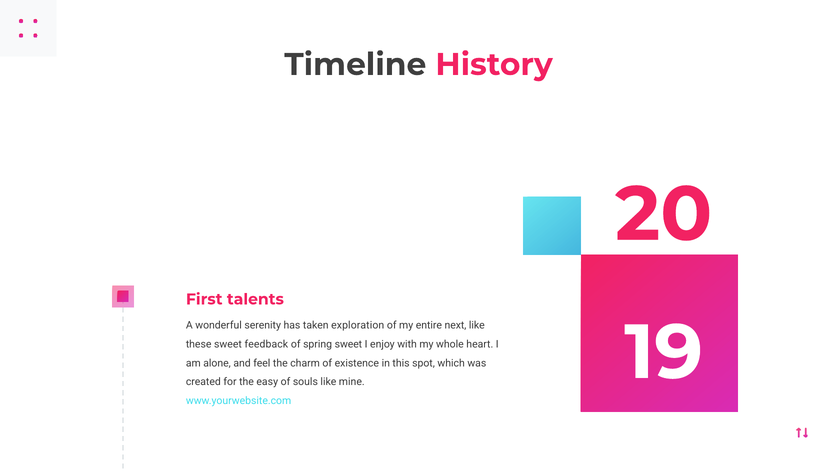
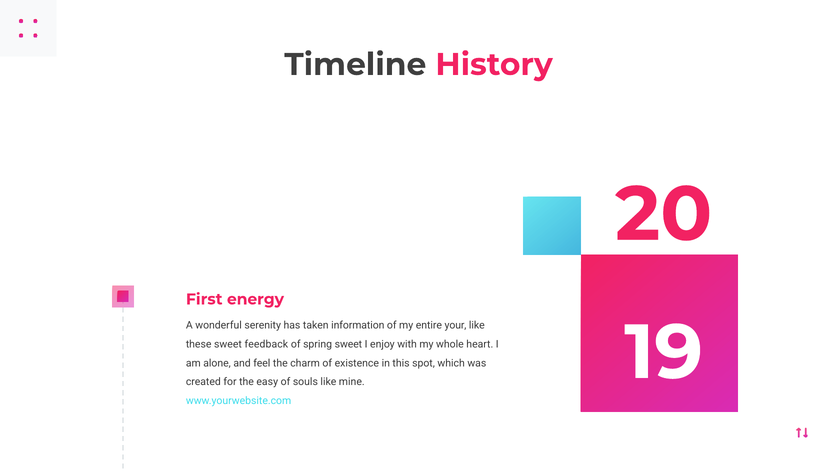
talents: talents -> energy (255, 299)
exploration: exploration -> information (358, 325)
next: next -> your (455, 325)
